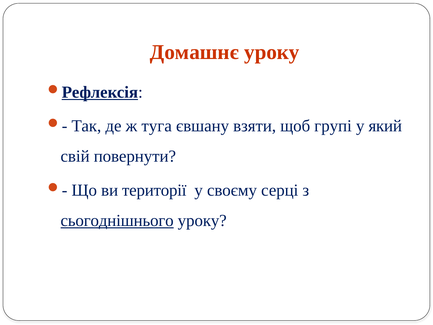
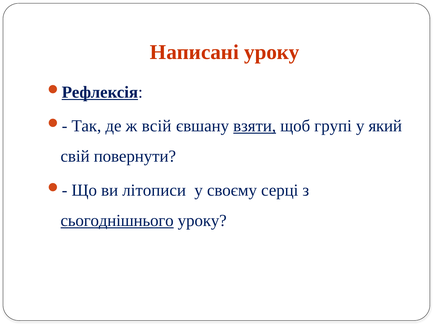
Домашнє: Домашнє -> Написані (194, 52)
туга: туга -> всій (157, 126)
взяти underline: none -> present (255, 126)
території: території -> літописи (154, 190)
